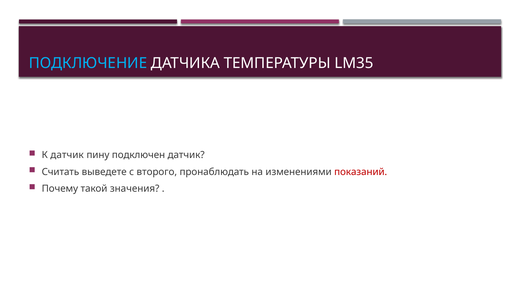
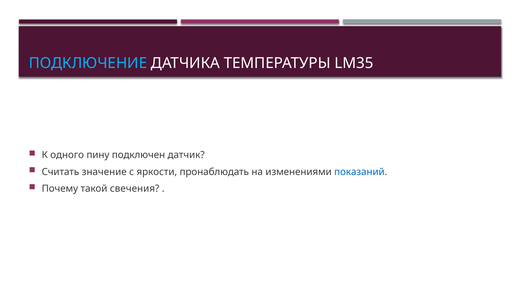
К датчик: датчик -> одного (67, 155)
выведете: выведете -> значение (104, 172)
второго: второго -> яркости (157, 172)
показаний colour: red -> blue (361, 172)
значения: значения -> свечения (135, 189)
